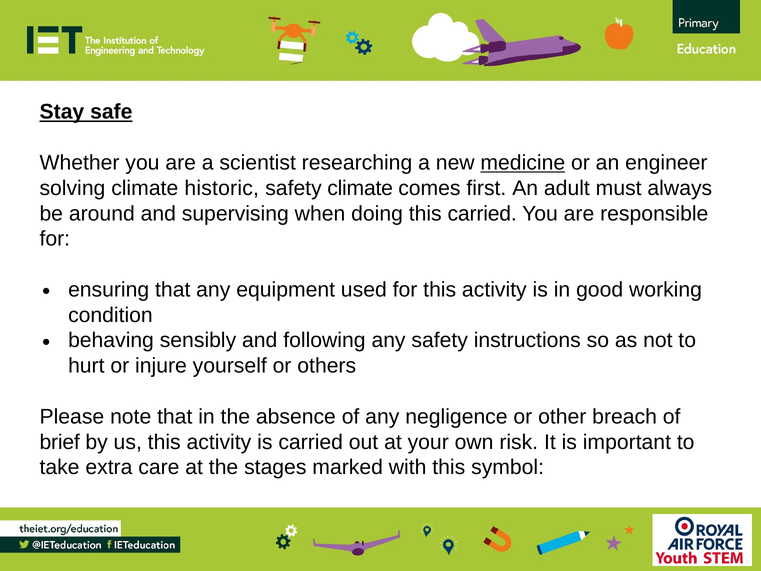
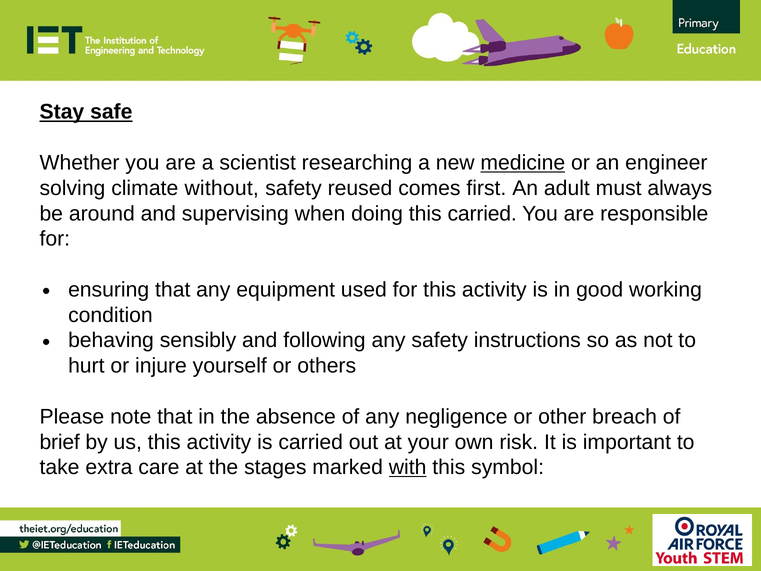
historic: historic -> without (222, 188)
safety climate: climate -> reused (360, 188)
with underline: none -> present (408, 467)
